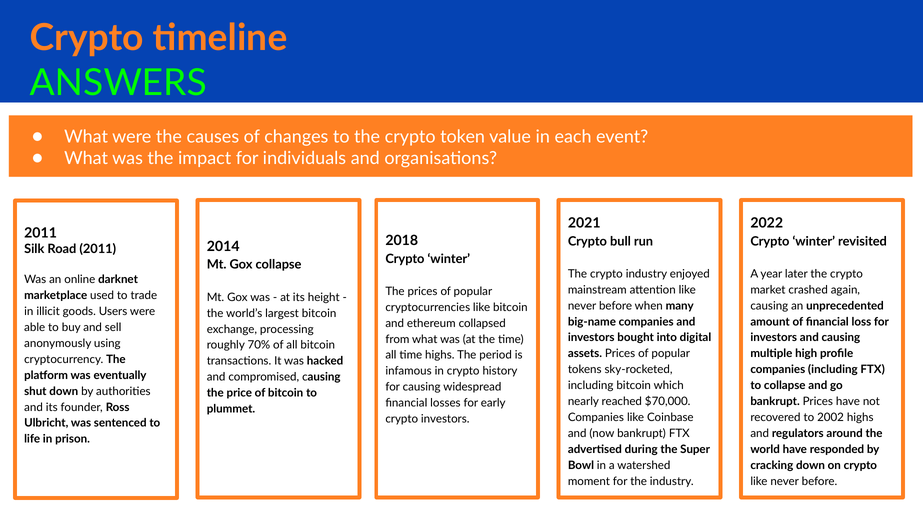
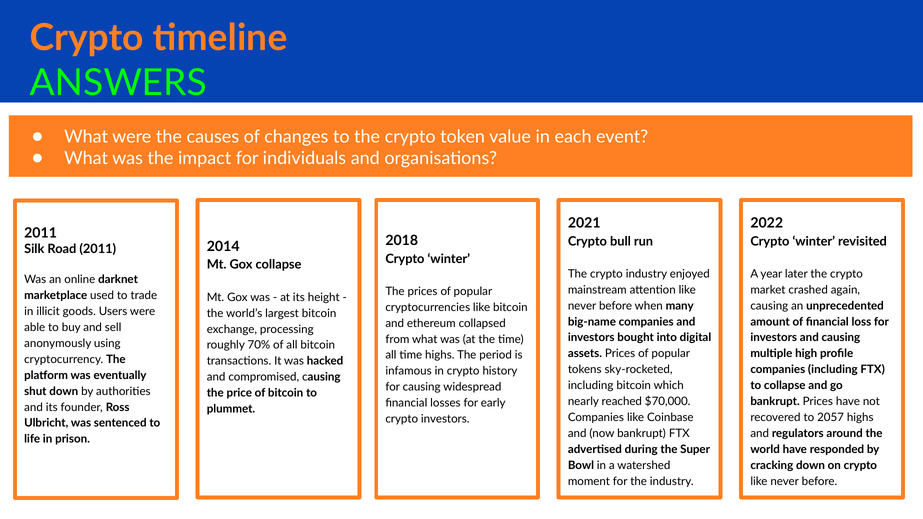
2002: 2002 -> 2057 (831, 418)
